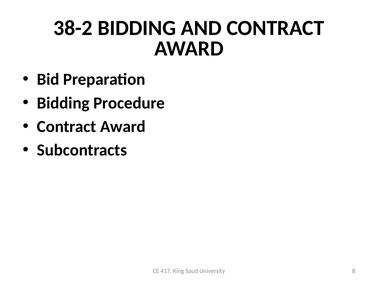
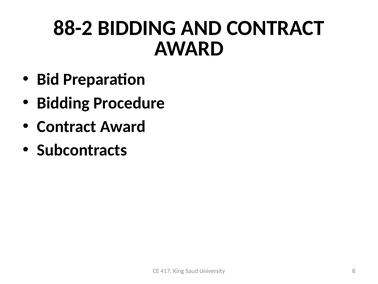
38-2: 38-2 -> 88-2 (73, 28)
